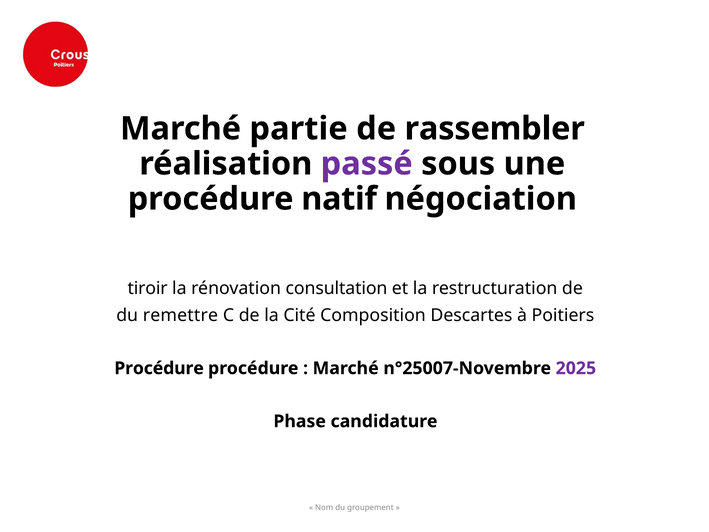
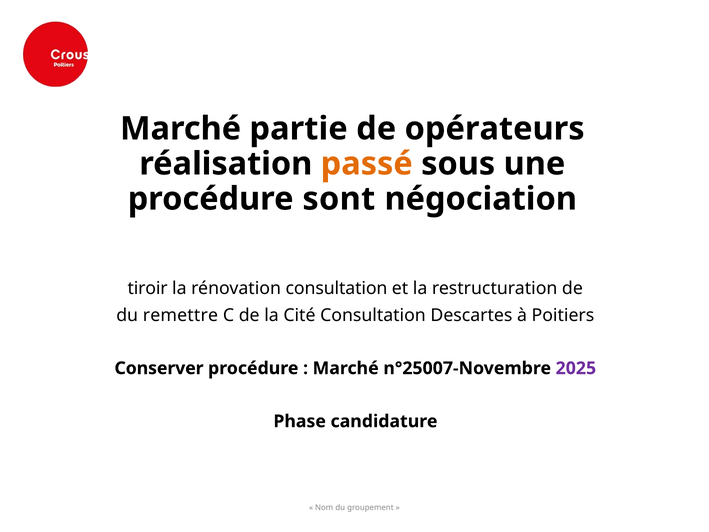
rassembler: rassembler -> opérateurs (495, 129)
passé colour: purple -> orange (367, 164)
natif: natif -> sont (339, 199)
Cité Composition: Composition -> Consultation (373, 315)
Procédure: Procédure -> Conserver (159, 368)
